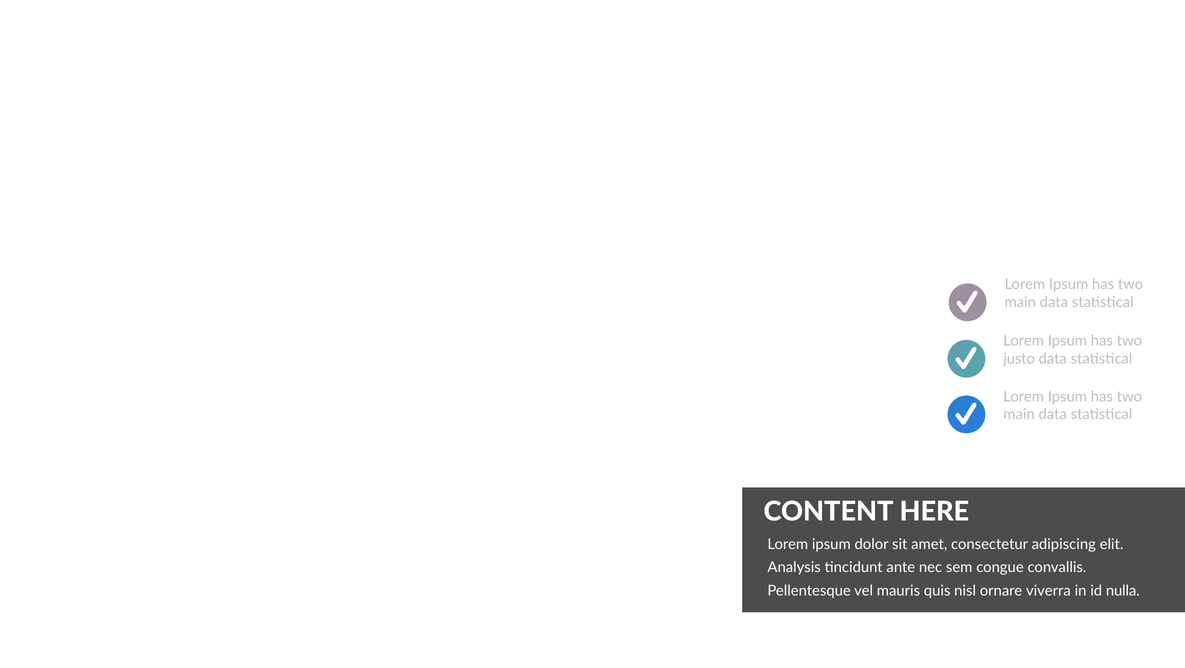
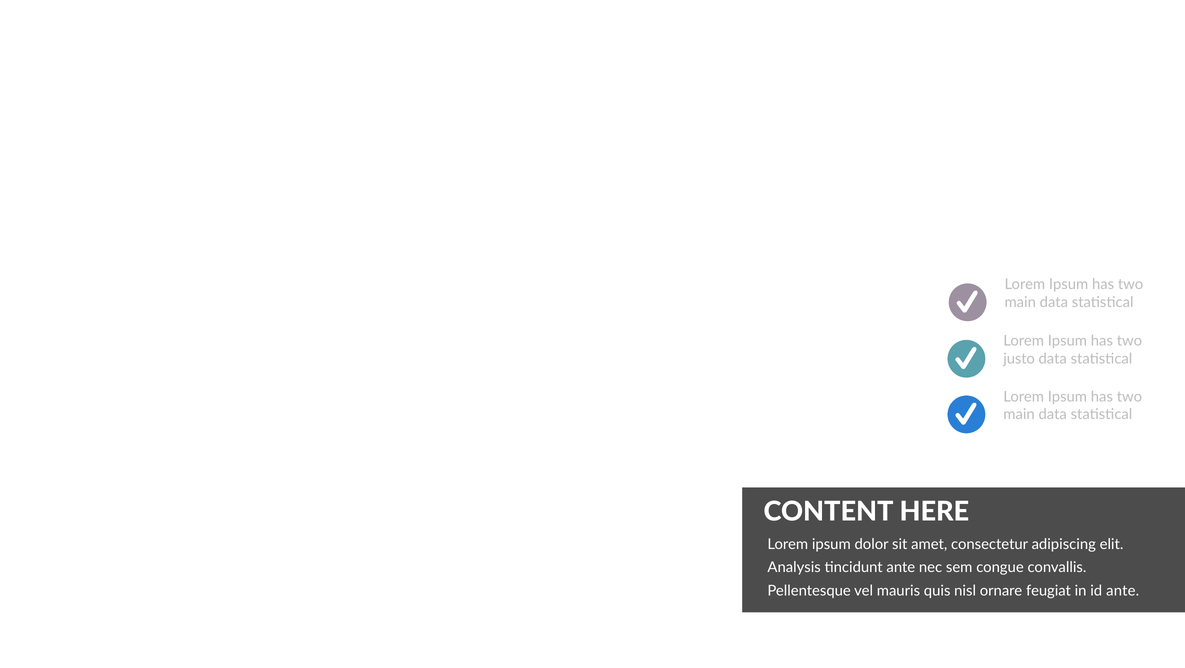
viverra: viverra -> feugiat (1048, 591)
id nulla: nulla -> ante (1123, 591)
